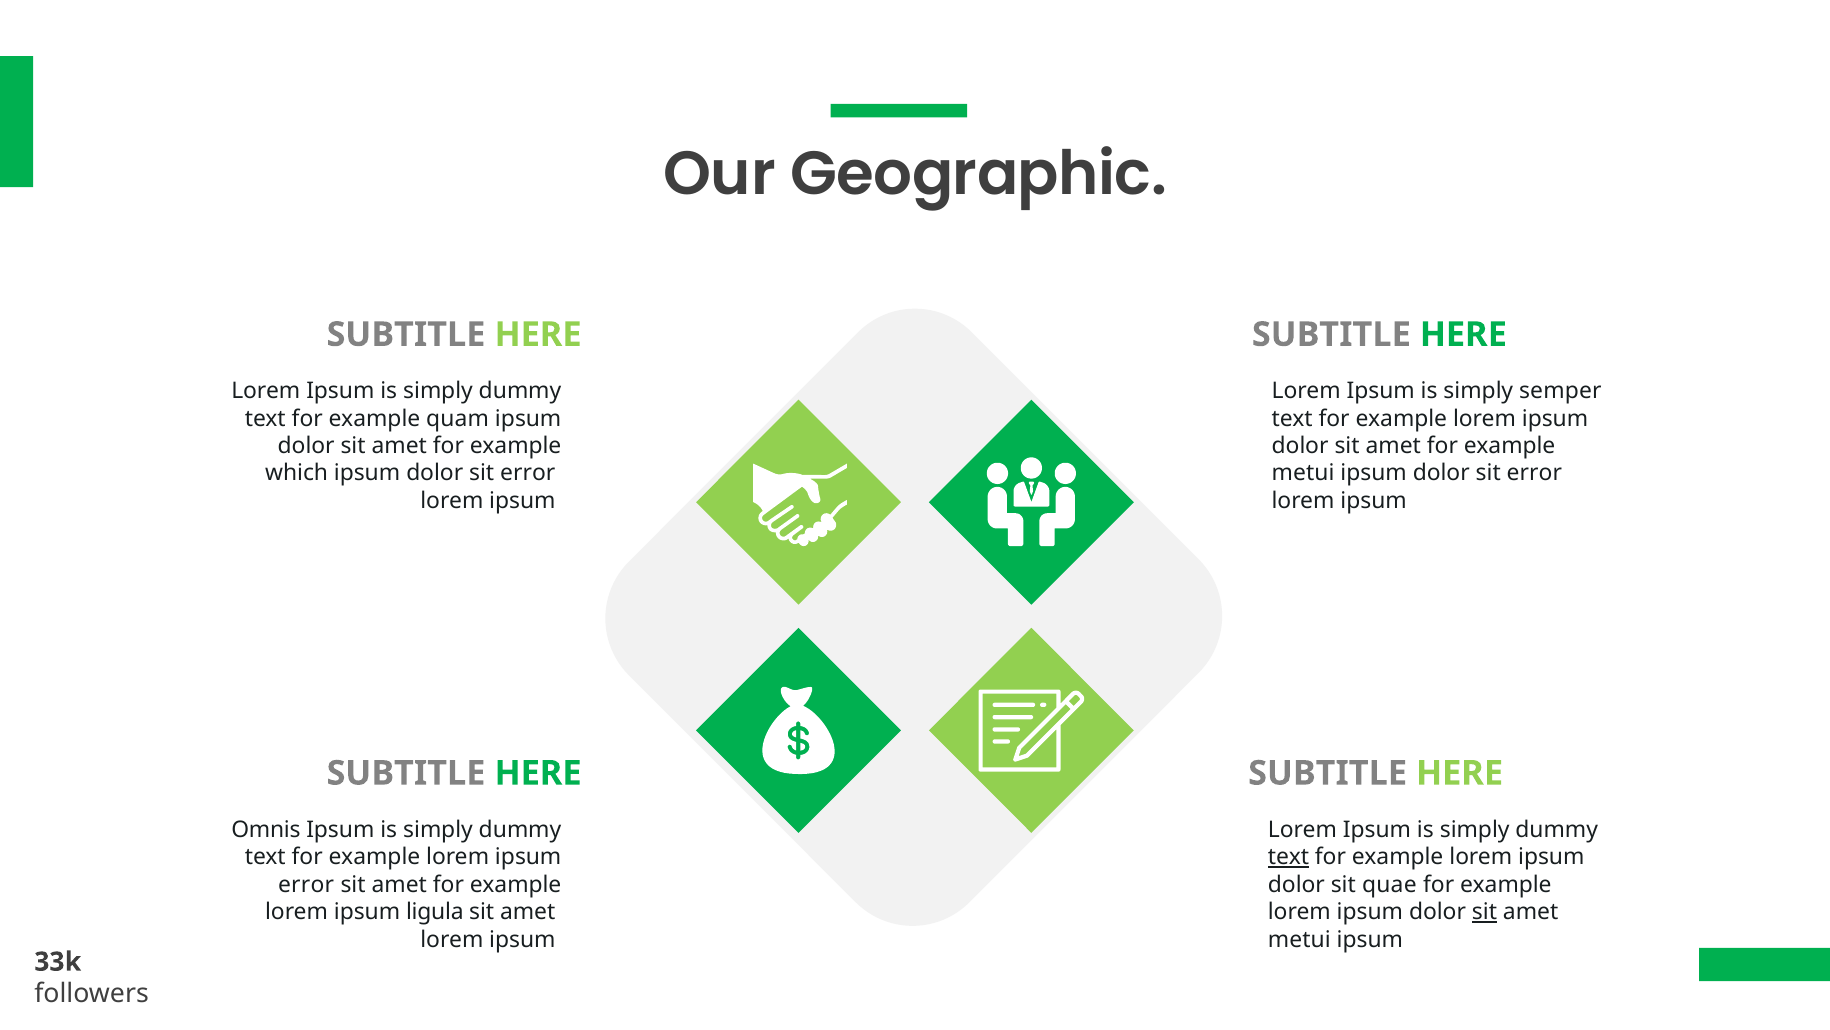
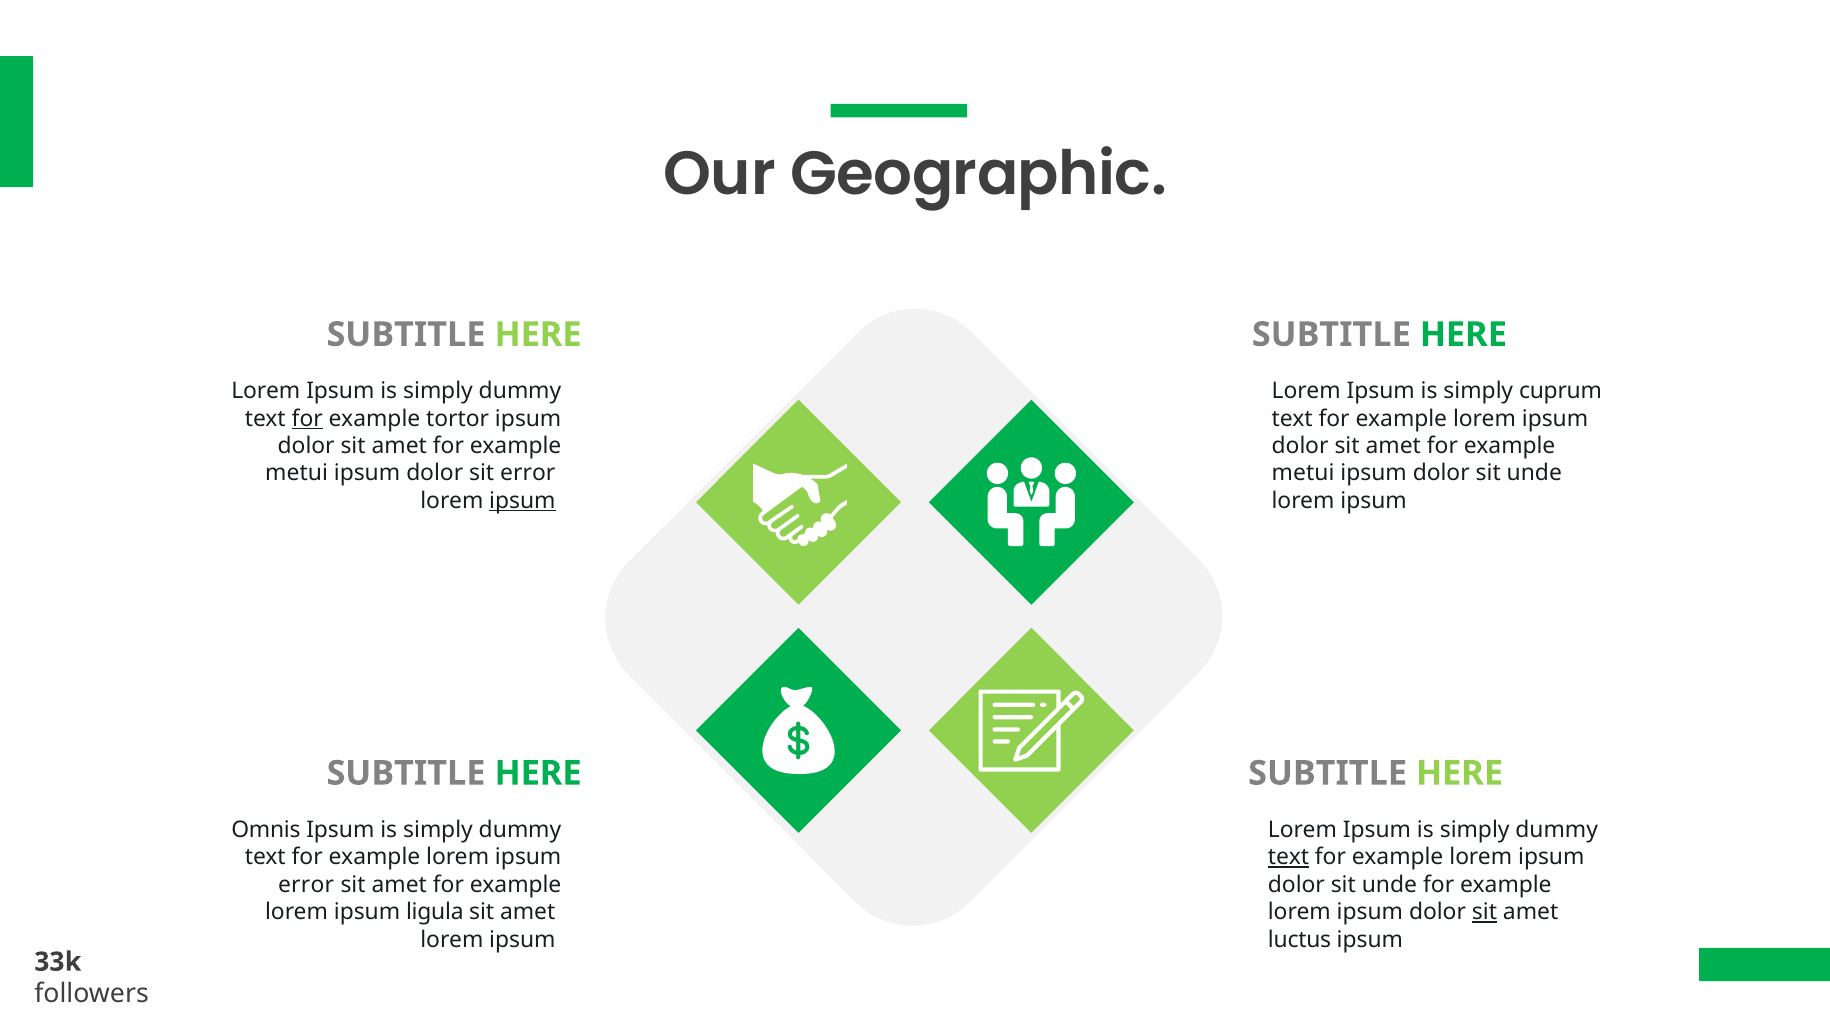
semper: semper -> cuprum (1561, 391)
for underline: none -> present (307, 418)
quam: quam -> tortor (458, 418)
which: which -> metui (297, 473)
error: error -> unde (1534, 473)
ipsum underline: none -> present (522, 501)
quae: quae -> unde (1389, 884)
metui: metui -> luctus (1300, 939)
